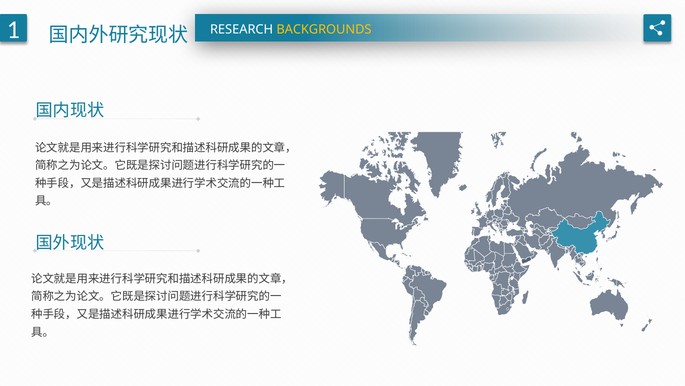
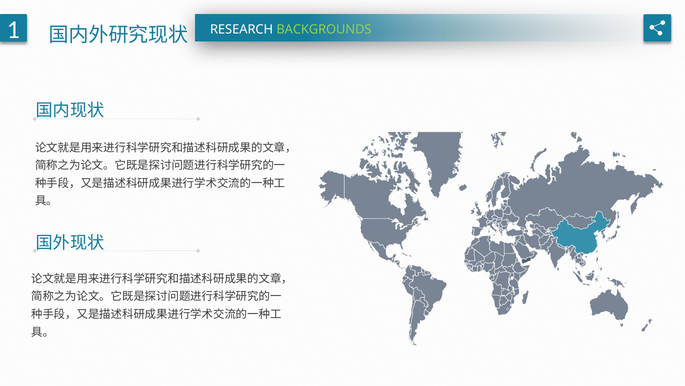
BACKGROUNDS colour: yellow -> light green (324, 29)
